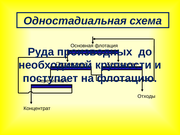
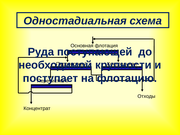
производных: производных -> поступающей (95, 52)
